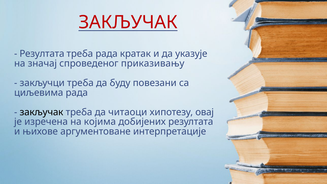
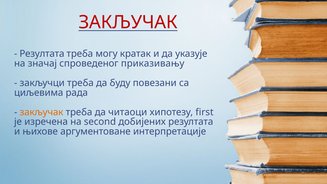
треба рада: рада -> могу (107, 54)
закључак colour: black -> orange (41, 112)
овај: овај -> first (205, 112)
којима: којима -> second (100, 122)
